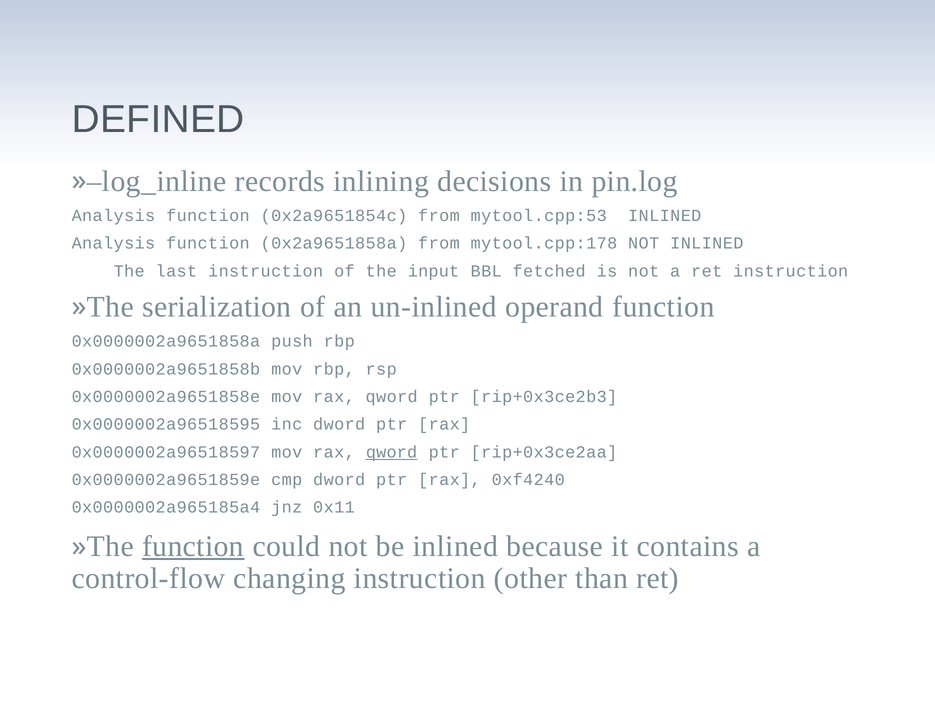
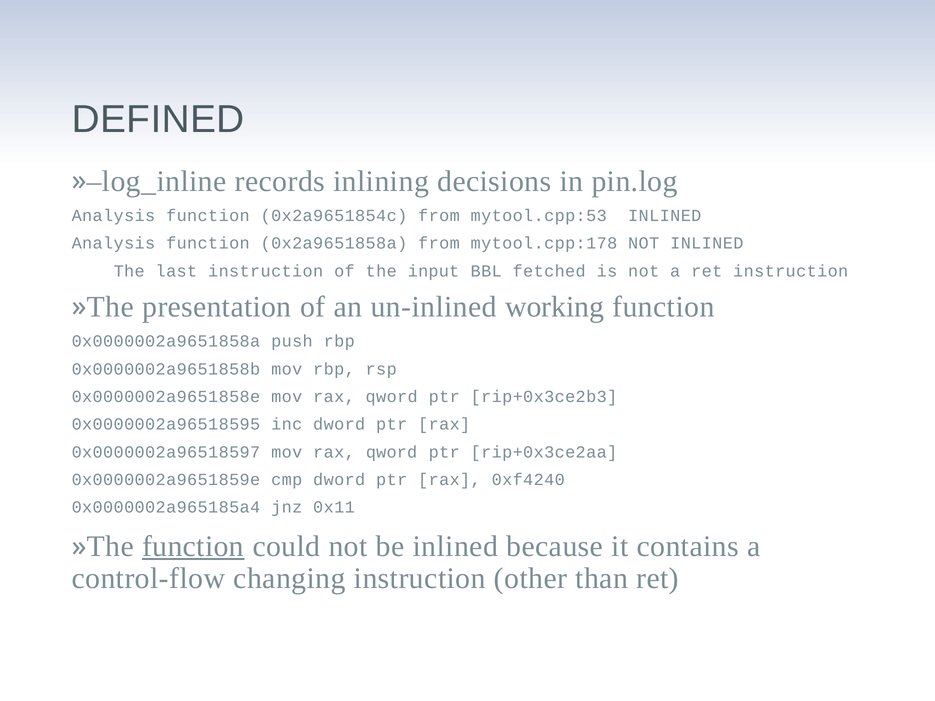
serialization: serialization -> presentation (217, 307)
operand: operand -> working (555, 307)
qword underline: present -> none (392, 452)
